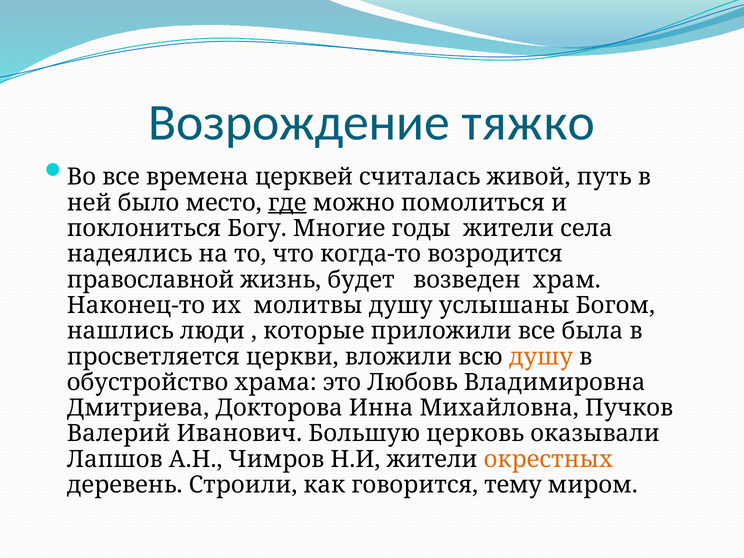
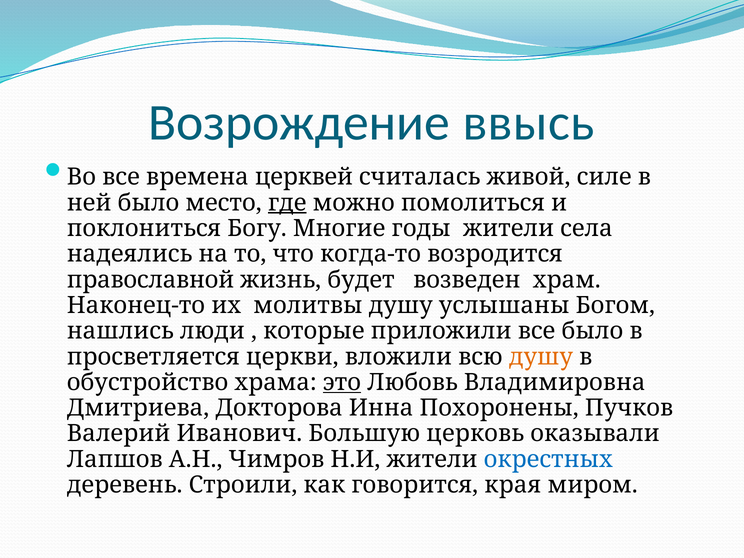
тяжко: тяжко -> ввысь (529, 123)
путь: путь -> силе (604, 177)
все была: была -> было (592, 331)
это underline: none -> present (342, 382)
Михайловна: Михайловна -> Похоронены (499, 408)
окрестных colour: orange -> blue (548, 459)
тему: тему -> края (513, 485)
